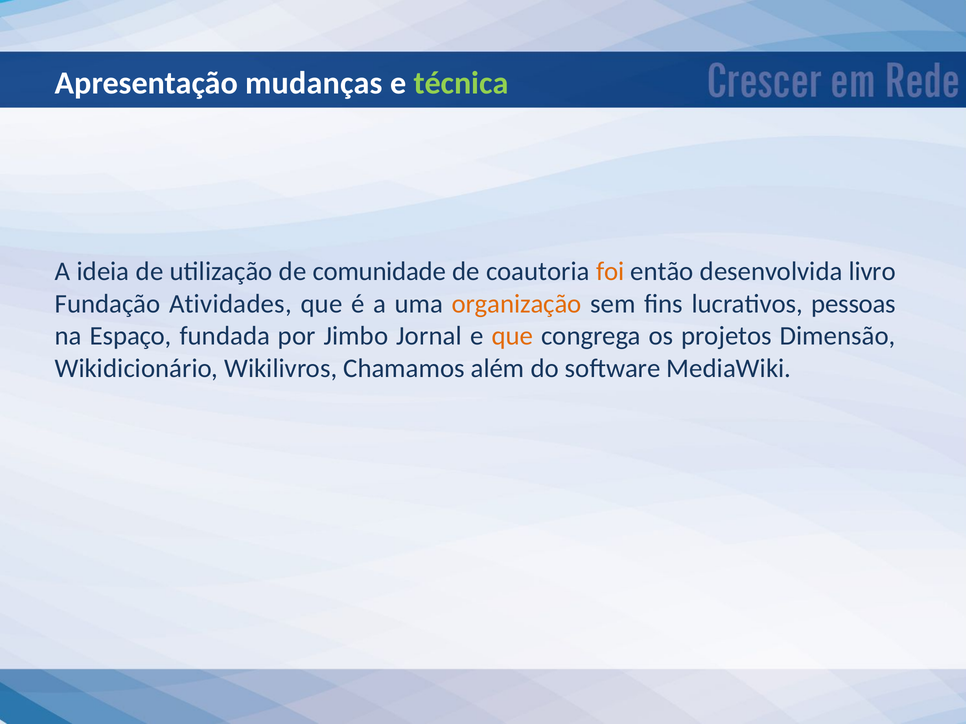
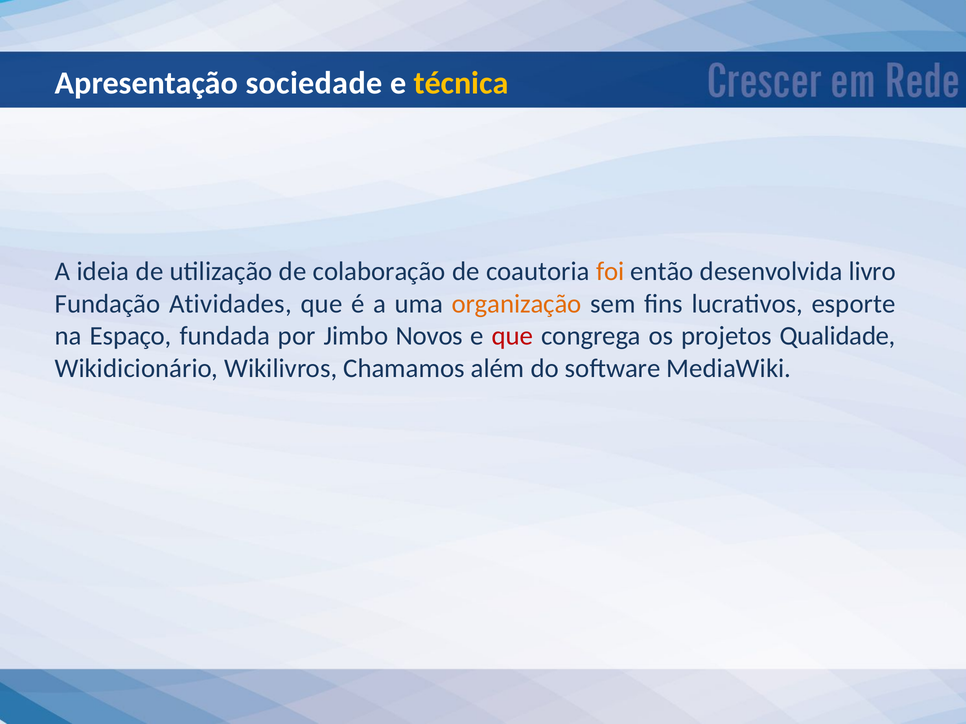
mudanças: mudanças -> sociedade (314, 83)
técnica colour: light green -> yellow (461, 83)
comunidade: comunidade -> colaboração (379, 272)
pessoas: pessoas -> esporte (853, 304)
Jornal: Jornal -> Novos (429, 336)
que colour: orange -> red (512, 336)
Dimensão: Dimensão -> Qualidade (838, 336)
